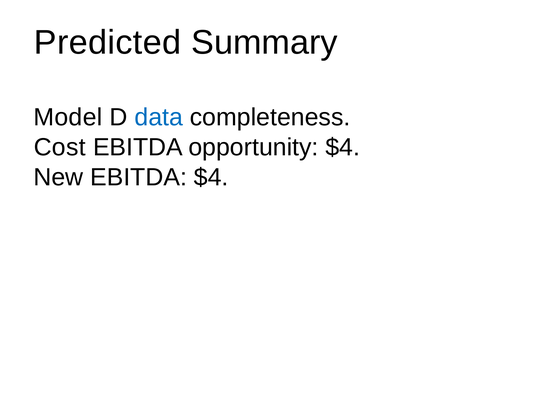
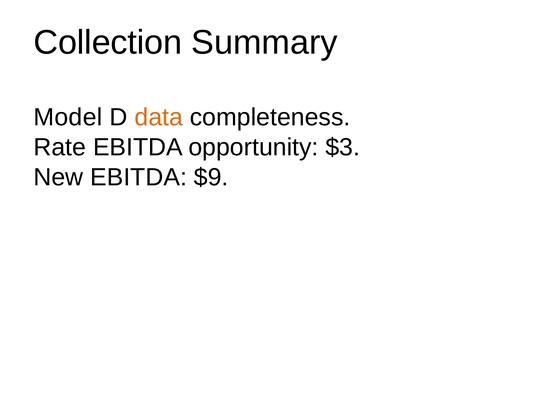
Predicted: Predicted -> Collection (108, 43)
data colour: blue -> orange (159, 117)
Cost: Cost -> Rate (60, 147)
opportunity $4: $4 -> $3 (343, 147)
EBITDA $4: $4 -> $9 (211, 177)
